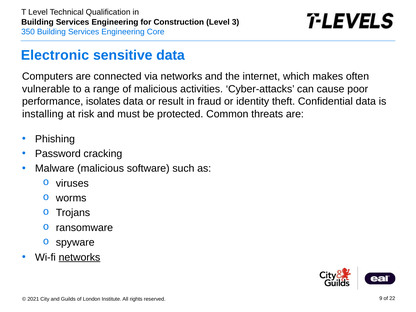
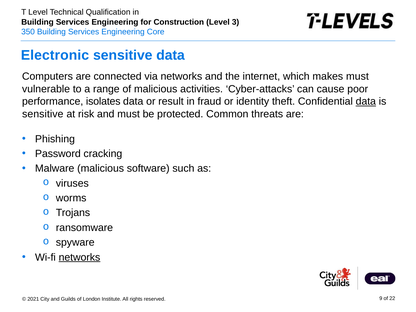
makes often: often -> must (357, 77)
data underline: none -> present (366, 102)
installing: installing -> sensitive (43, 114)
